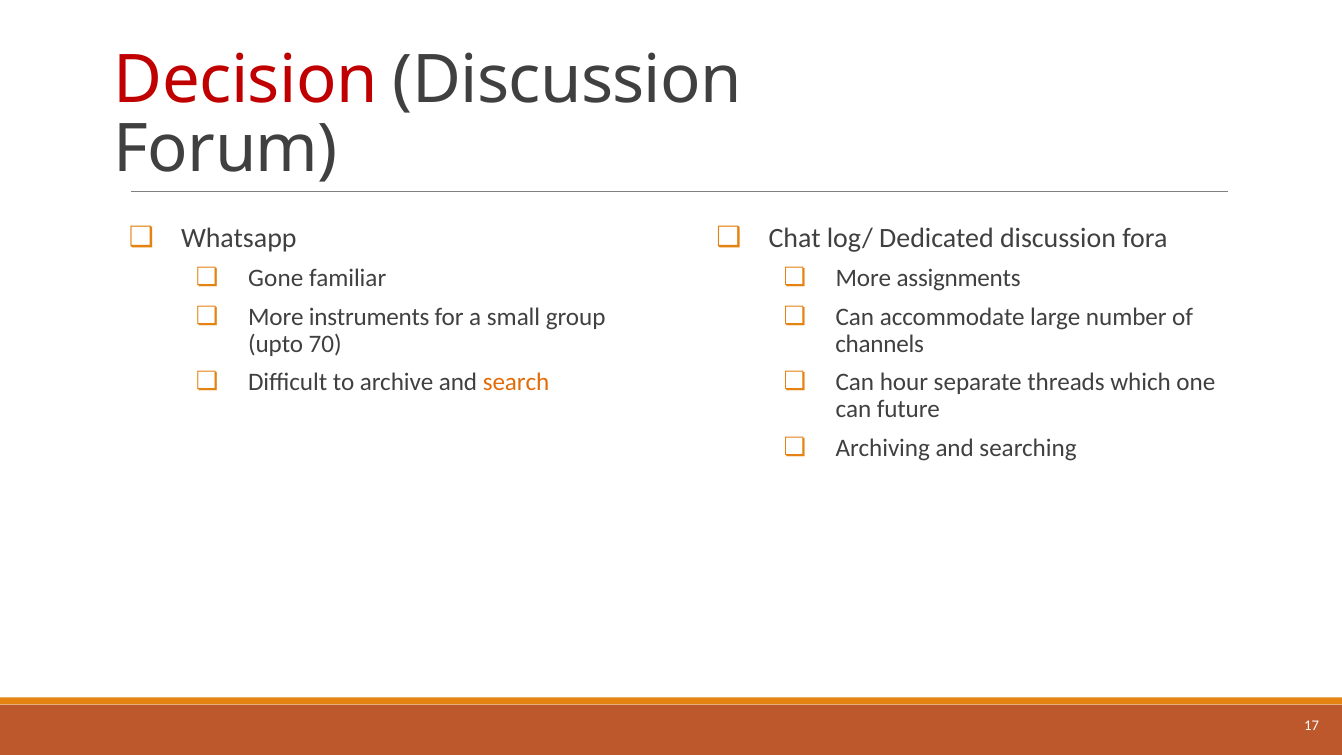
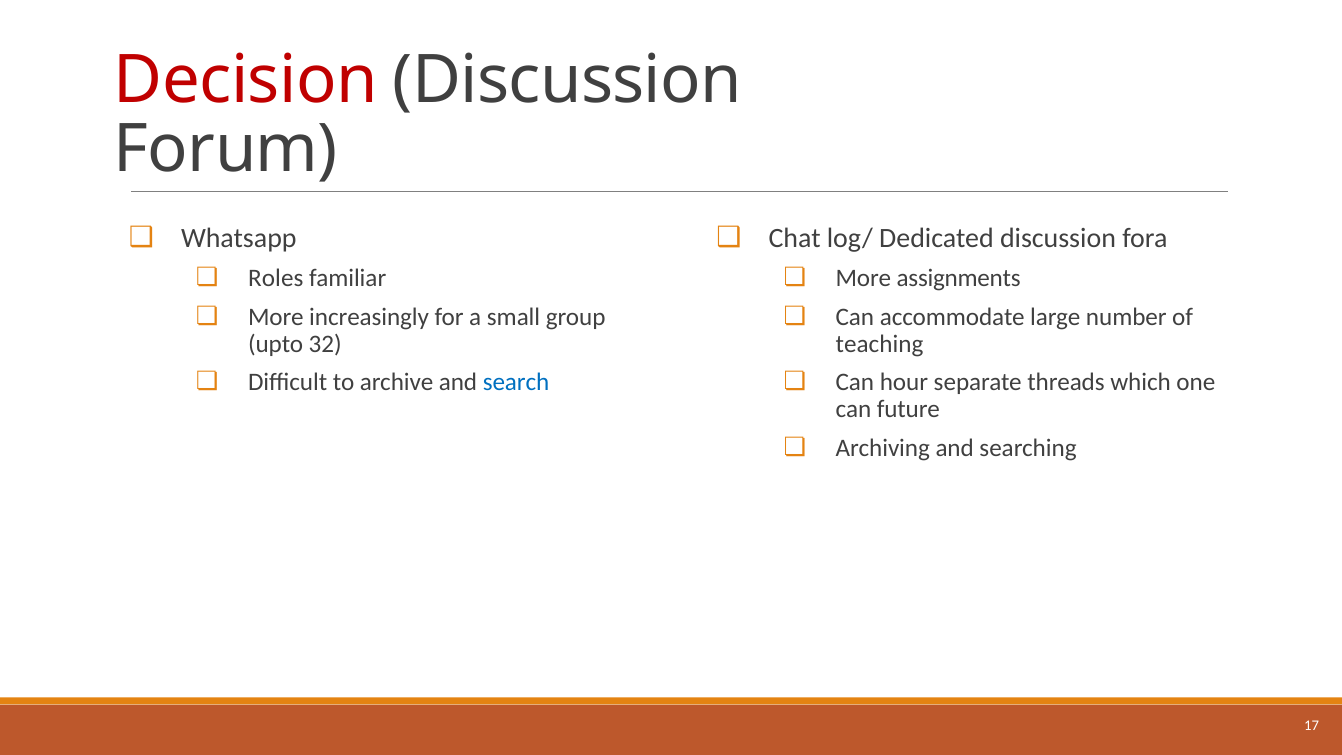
Gone: Gone -> Roles (276, 279)
instruments: instruments -> increasingly (369, 317)
70: 70 -> 32 (325, 344)
channels: channels -> teaching (880, 344)
search colour: orange -> blue (516, 382)
